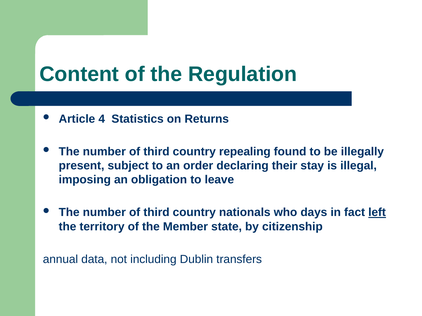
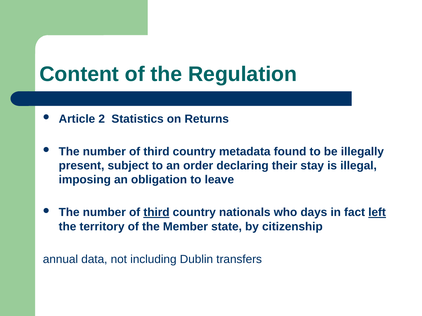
4: 4 -> 2 (102, 119)
repealing: repealing -> metadata (245, 152)
third underline: none -> present (156, 213)
